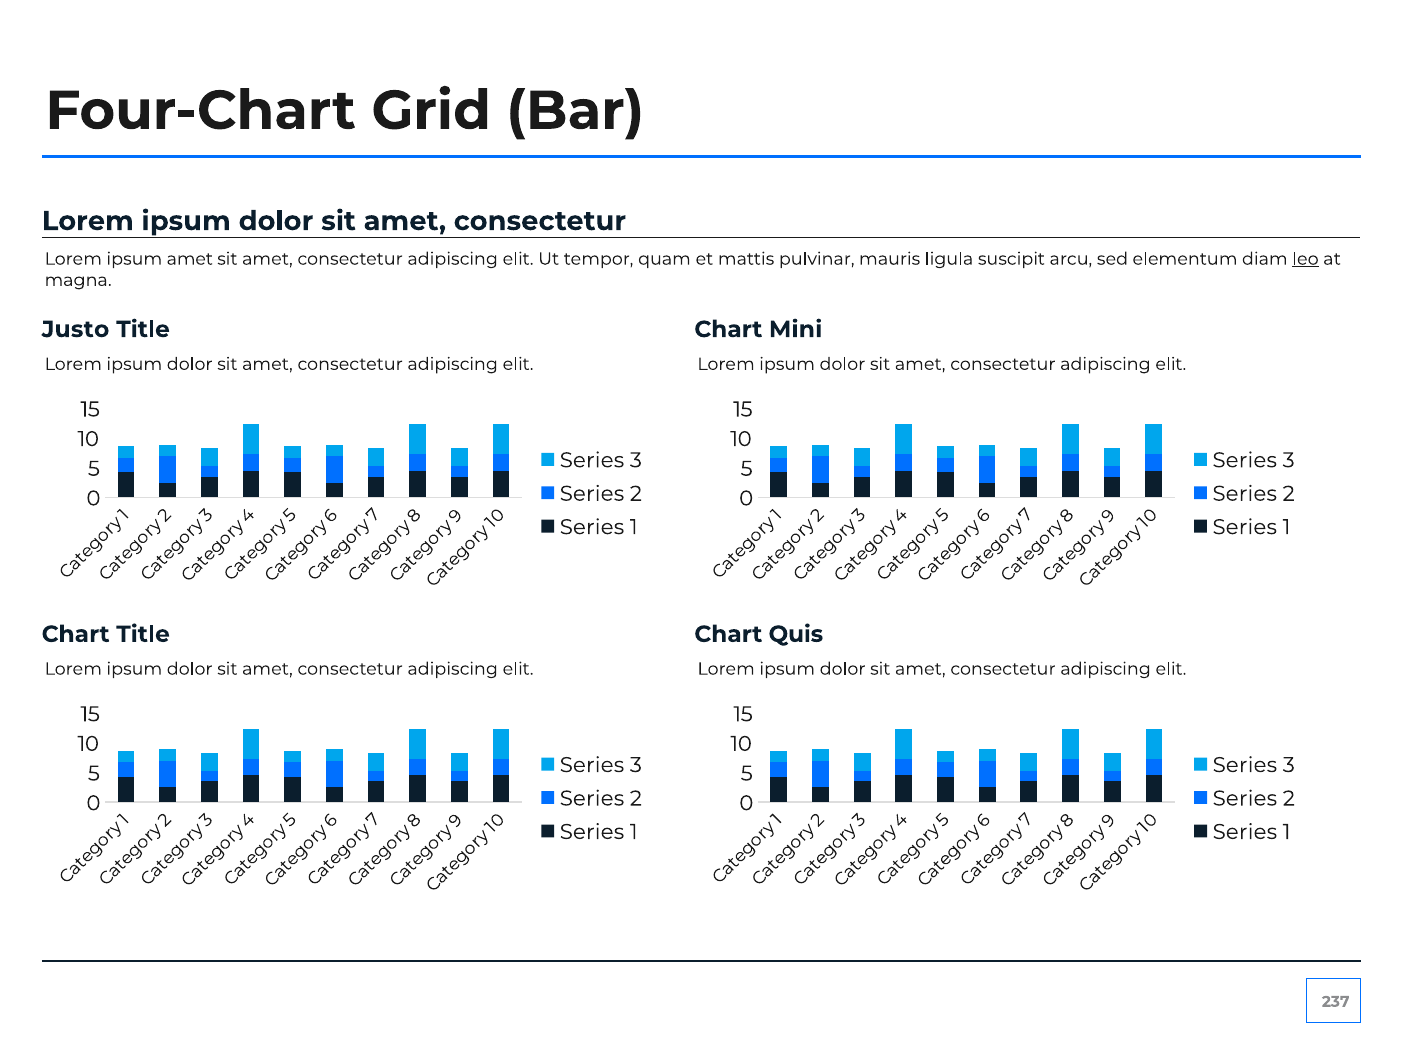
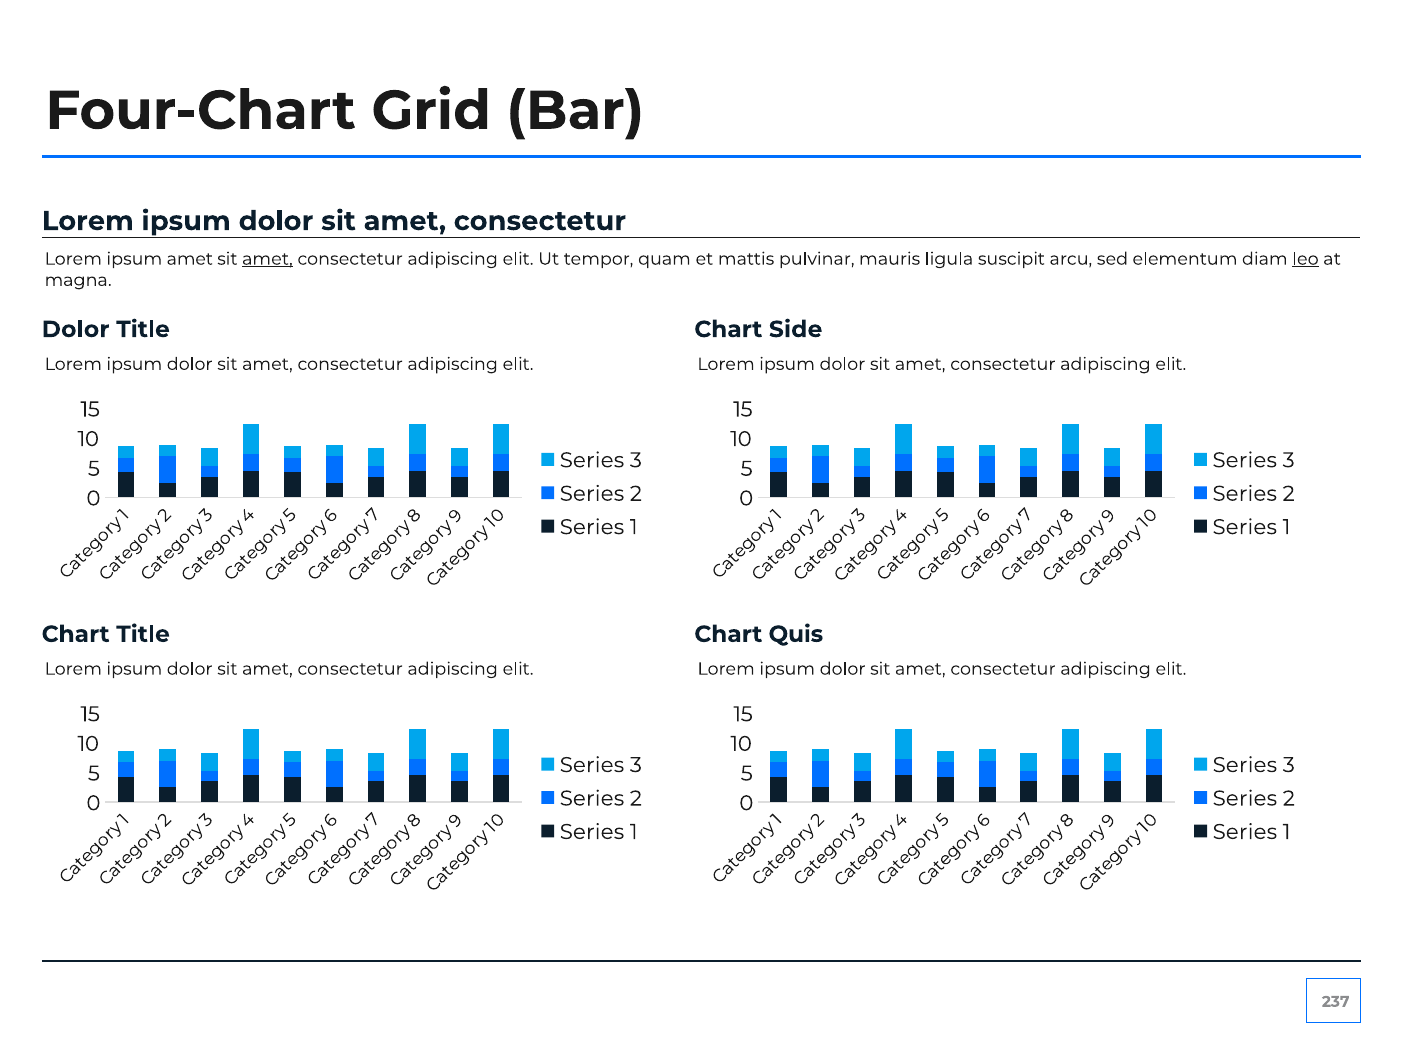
amet underline: none -> present (267, 259)
Justo: Justo -> Dolor (76, 329)
Mini: Mini -> Side (796, 329)
